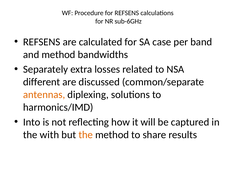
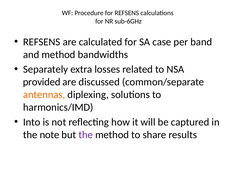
different: different -> provided (42, 82)
with: with -> note (50, 135)
the colour: orange -> purple (86, 135)
